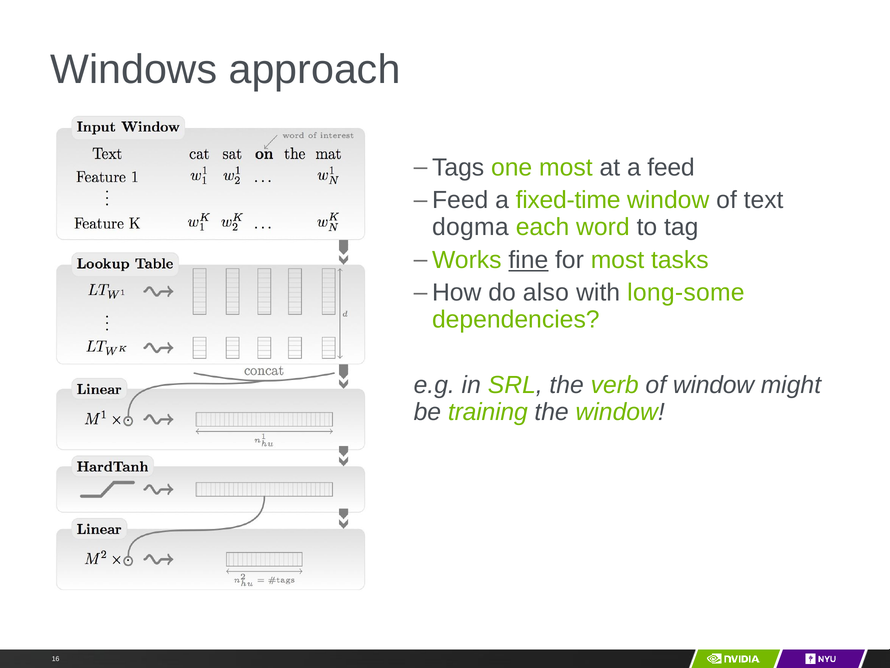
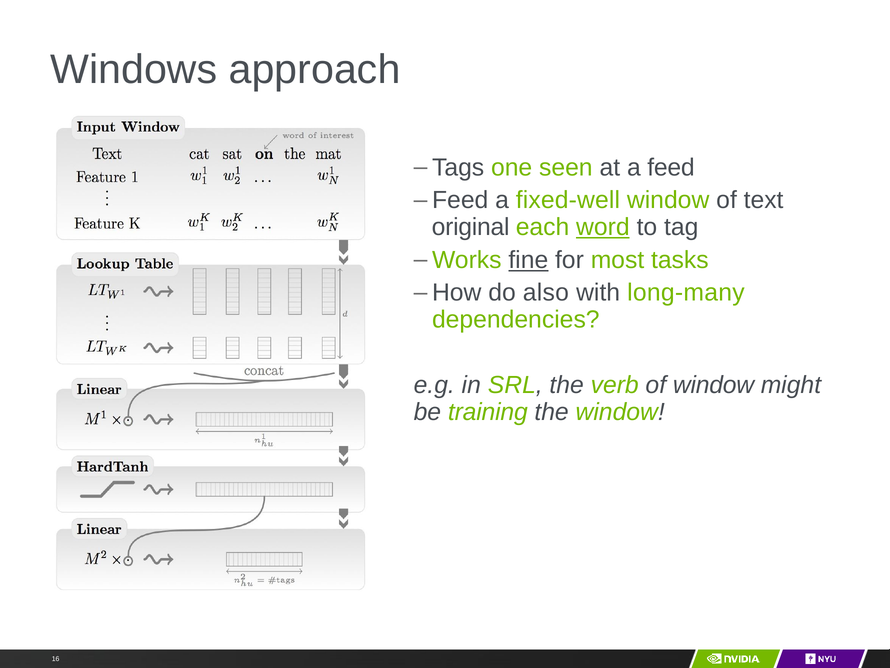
one most: most -> seen (566, 167)
fixed-time: fixed-time -> fixed-well (568, 200)
dogma: dogma -> original (471, 227)
word underline: none -> present (603, 227)
long-some: long-some -> long-many (686, 293)
